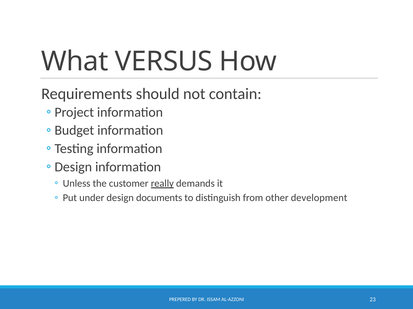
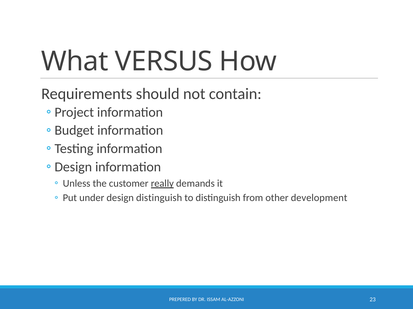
design documents: documents -> distinguish (159, 198)
